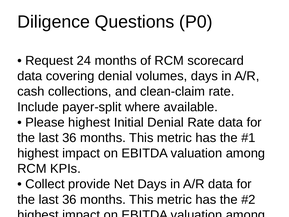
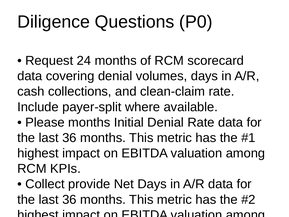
Please highest: highest -> months (89, 122)
